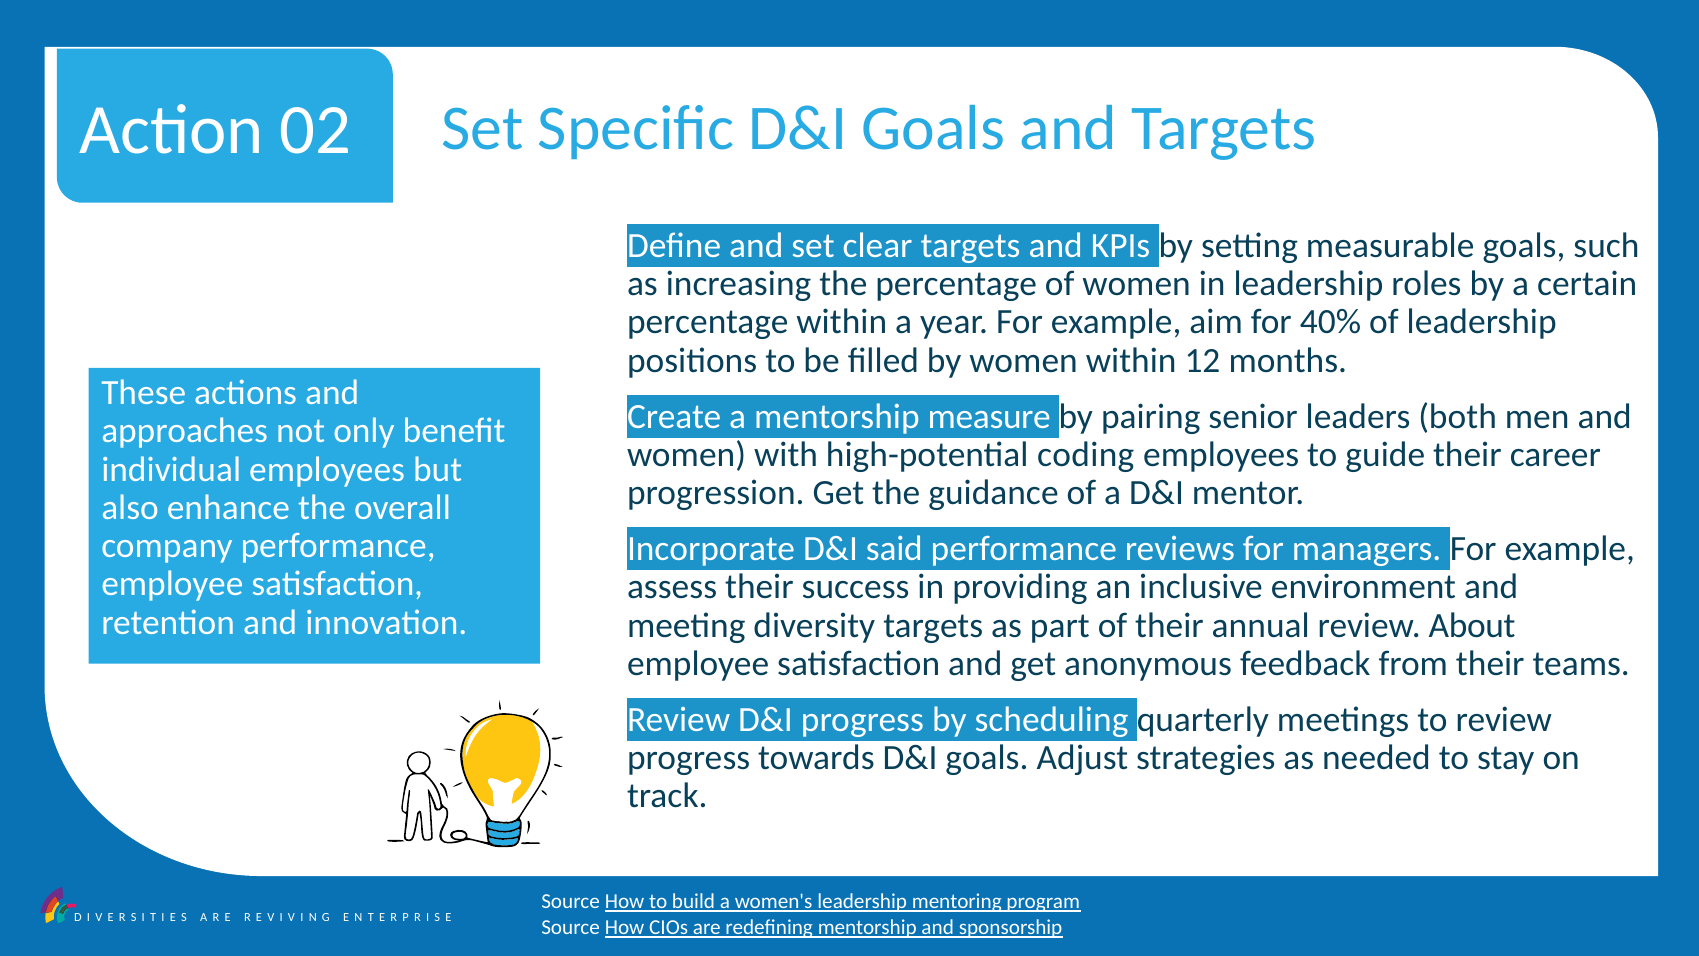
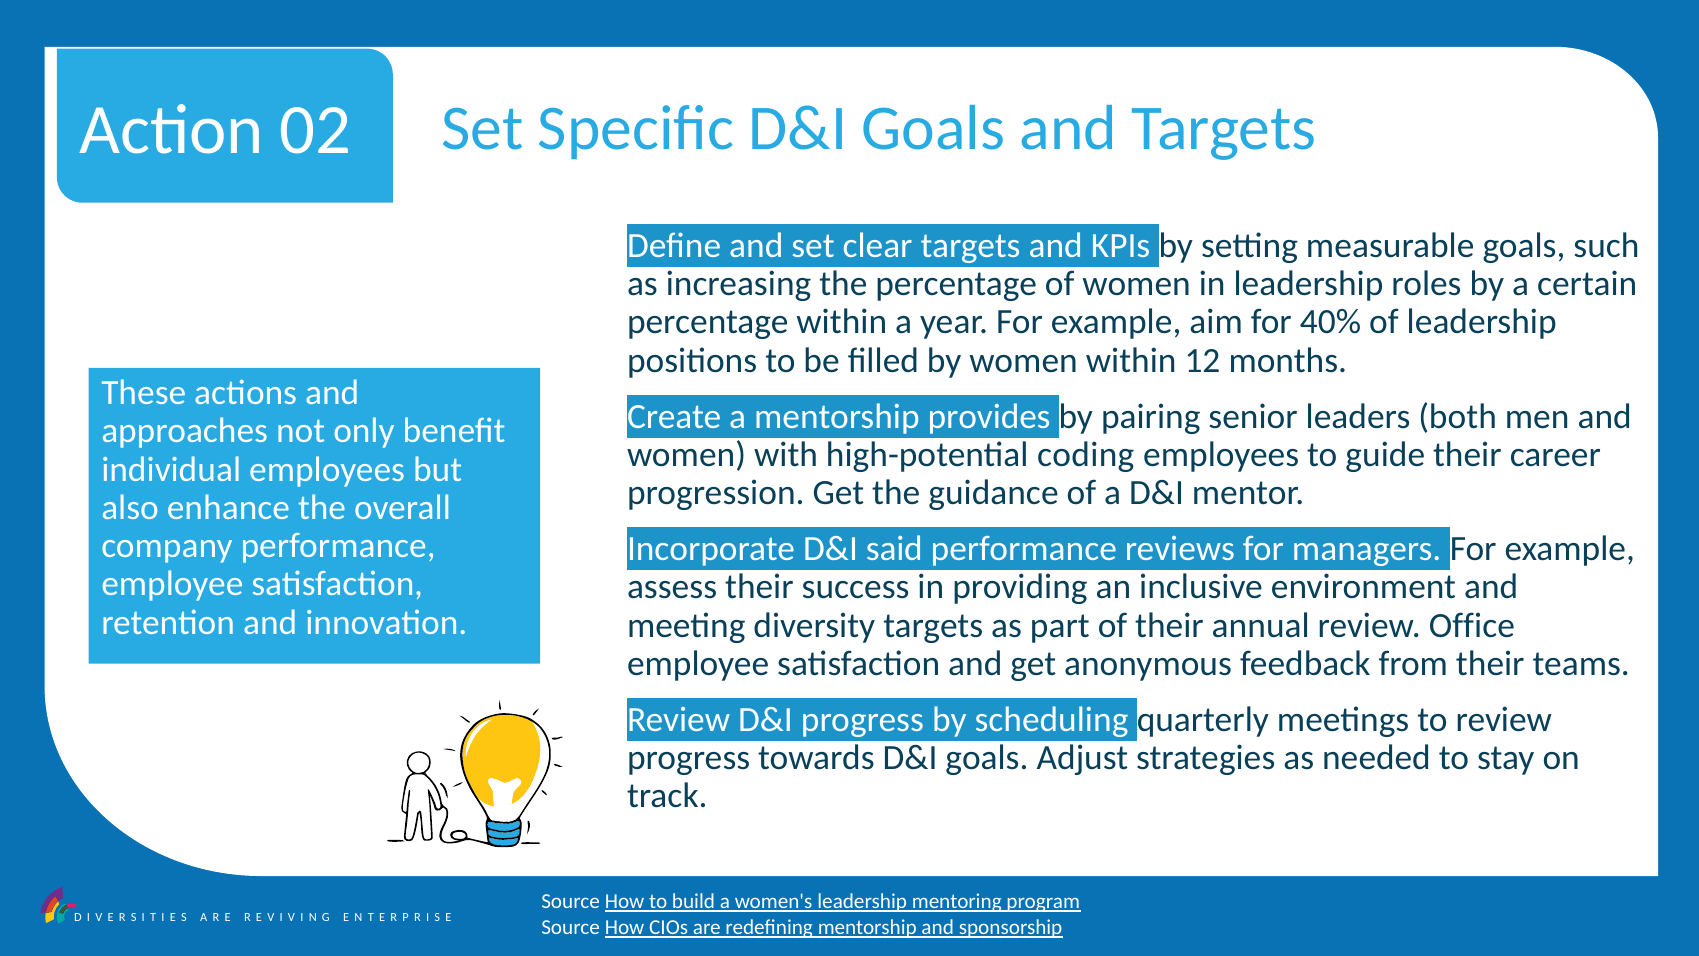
measure: measure -> provides (989, 416)
About: About -> Office (1472, 625)
